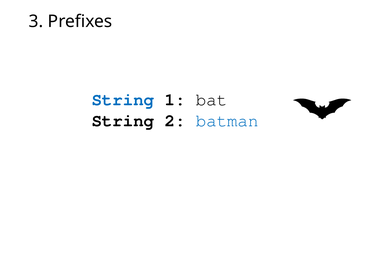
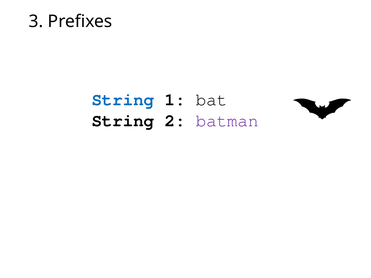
batman colour: blue -> purple (227, 121)
